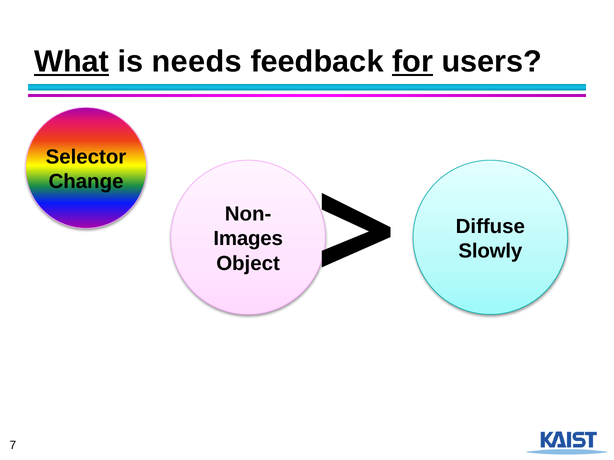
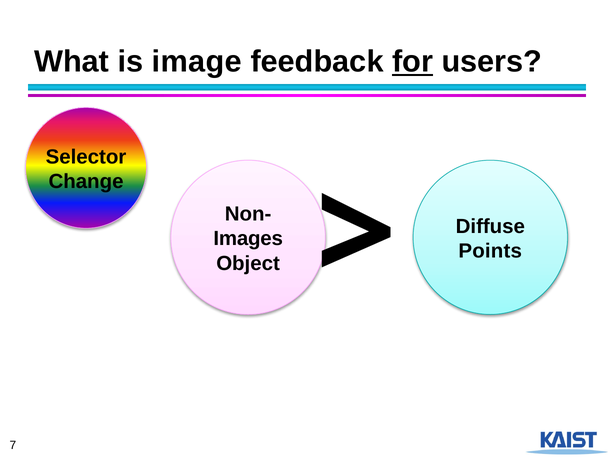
What underline: present -> none (72, 62)
needs: needs -> image (197, 62)
Slowly: Slowly -> Points (490, 251)
